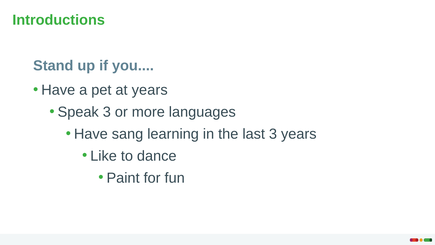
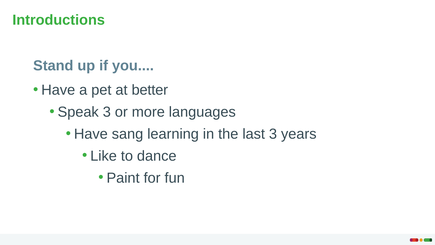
at years: years -> better (150, 90)
